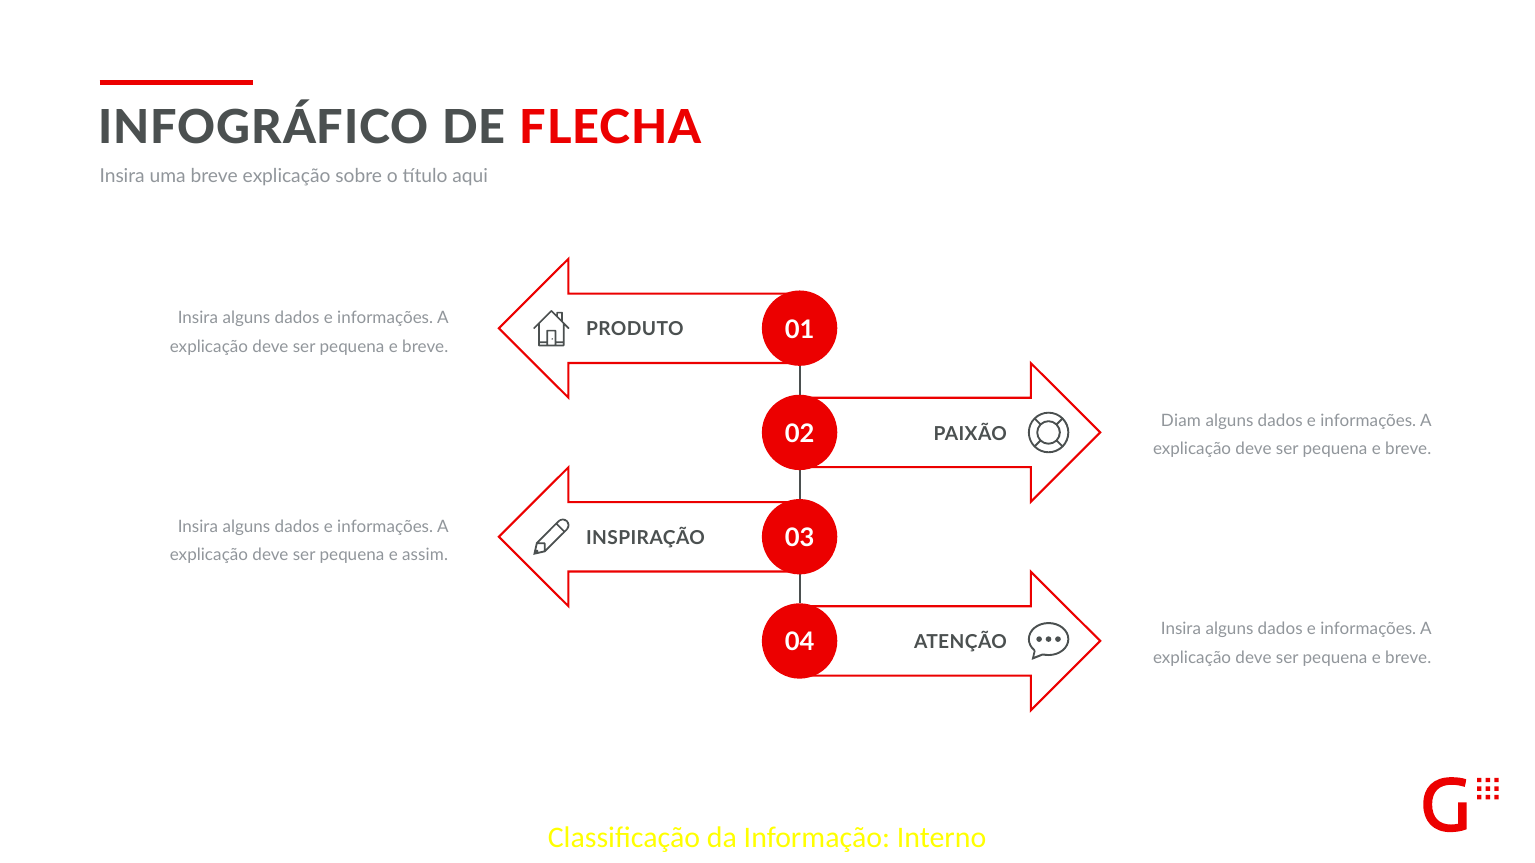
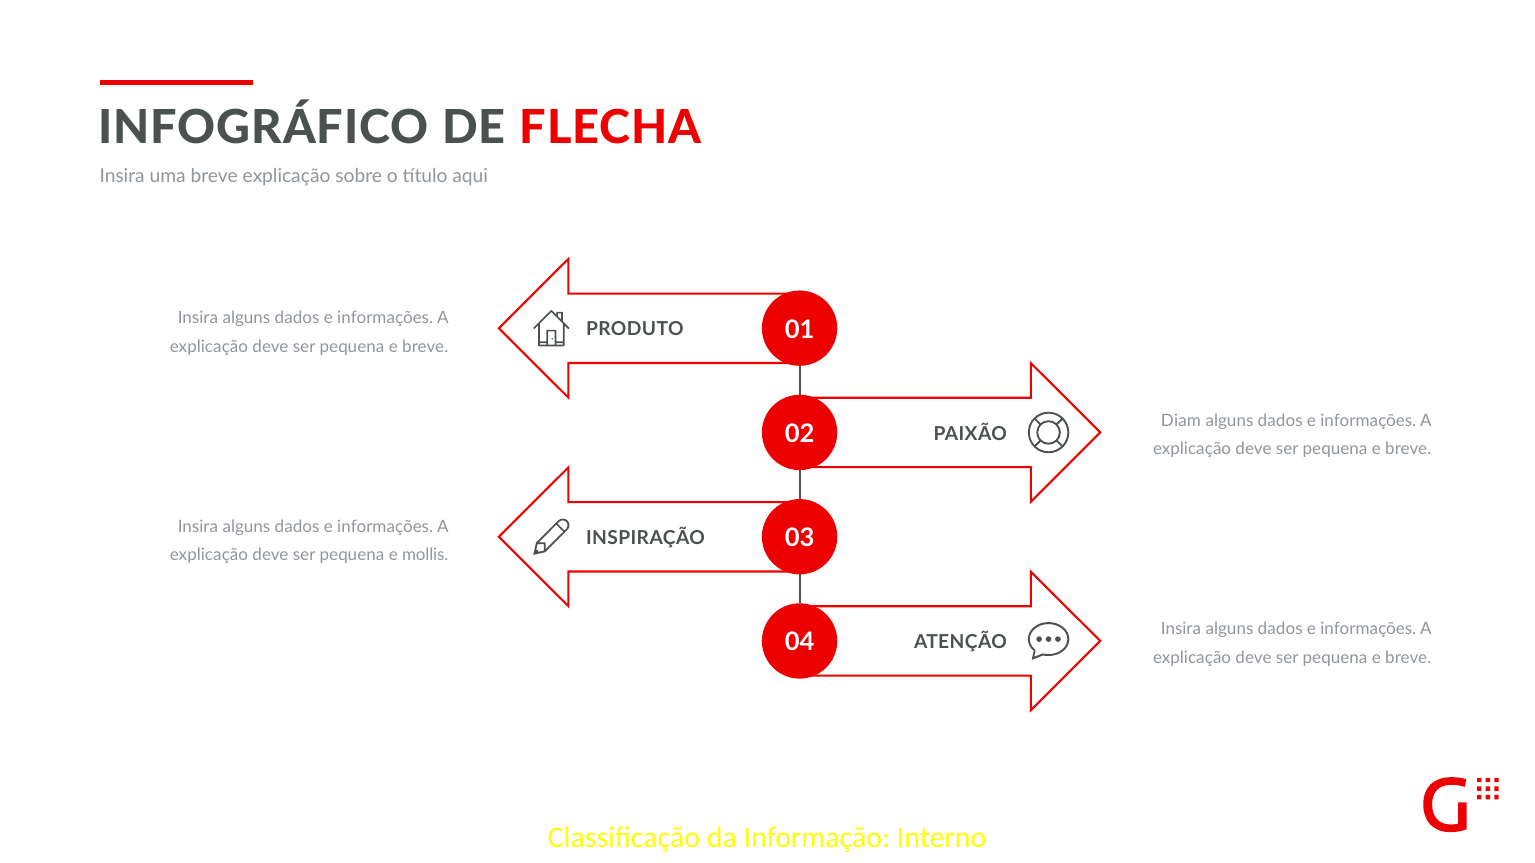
assim: assim -> mollis (425, 555)
